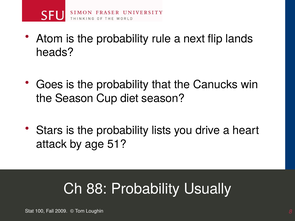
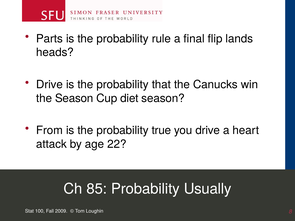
Atom: Atom -> Parts (50, 39)
next: next -> final (194, 39)
Goes: Goes -> Drive (50, 85)
Stars: Stars -> From (50, 131)
lists: lists -> true (161, 131)
51: 51 -> 22 (117, 144)
88: 88 -> 85 (97, 189)
